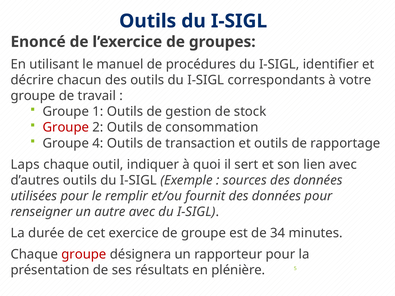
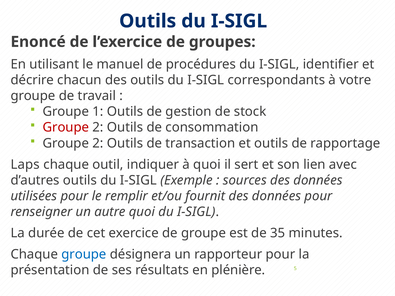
4: 4 -> 2 (98, 143)
autre avec: avec -> quoi (142, 212)
34: 34 -> 35 (278, 233)
groupe colour: red -> blue (84, 255)
